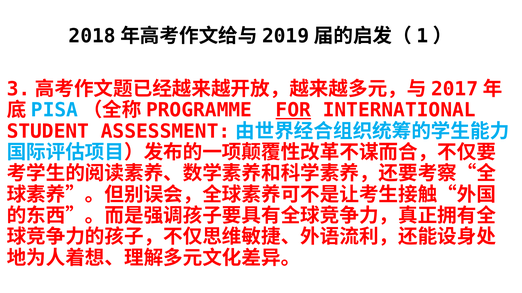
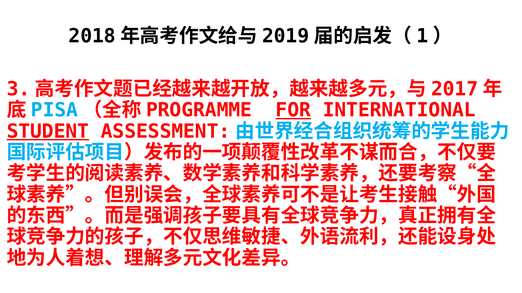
STUDENT underline: none -> present (48, 132)
